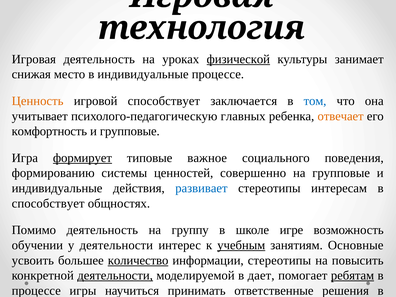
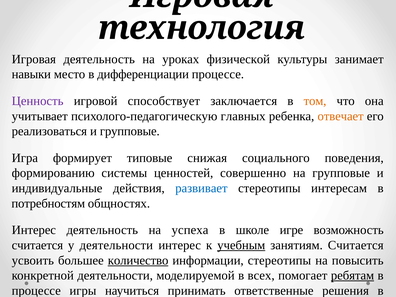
физической underline: present -> none (238, 59)
снижая: снижая -> навыки (31, 74)
в индивидуальные: индивидуальные -> дифференциации (143, 74)
Ценность colour: orange -> purple (38, 101)
том colour: blue -> orange (315, 101)
комфортность: комфортность -> реализоваться (49, 131)
формирует underline: present -> none (82, 158)
важное: важное -> снижая (207, 158)
способствует: способствует -> потребностям (48, 203)
Помимо: Помимо -> Интерес (34, 230)
группу: группу -> успеха (190, 230)
обучении: обучении -> считается (37, 245)
занятиям Основные: Основные -> Считается (356, 245)
деятельности underline: present -> none (115, 276)
дает: дает -> всех (261, 276)
